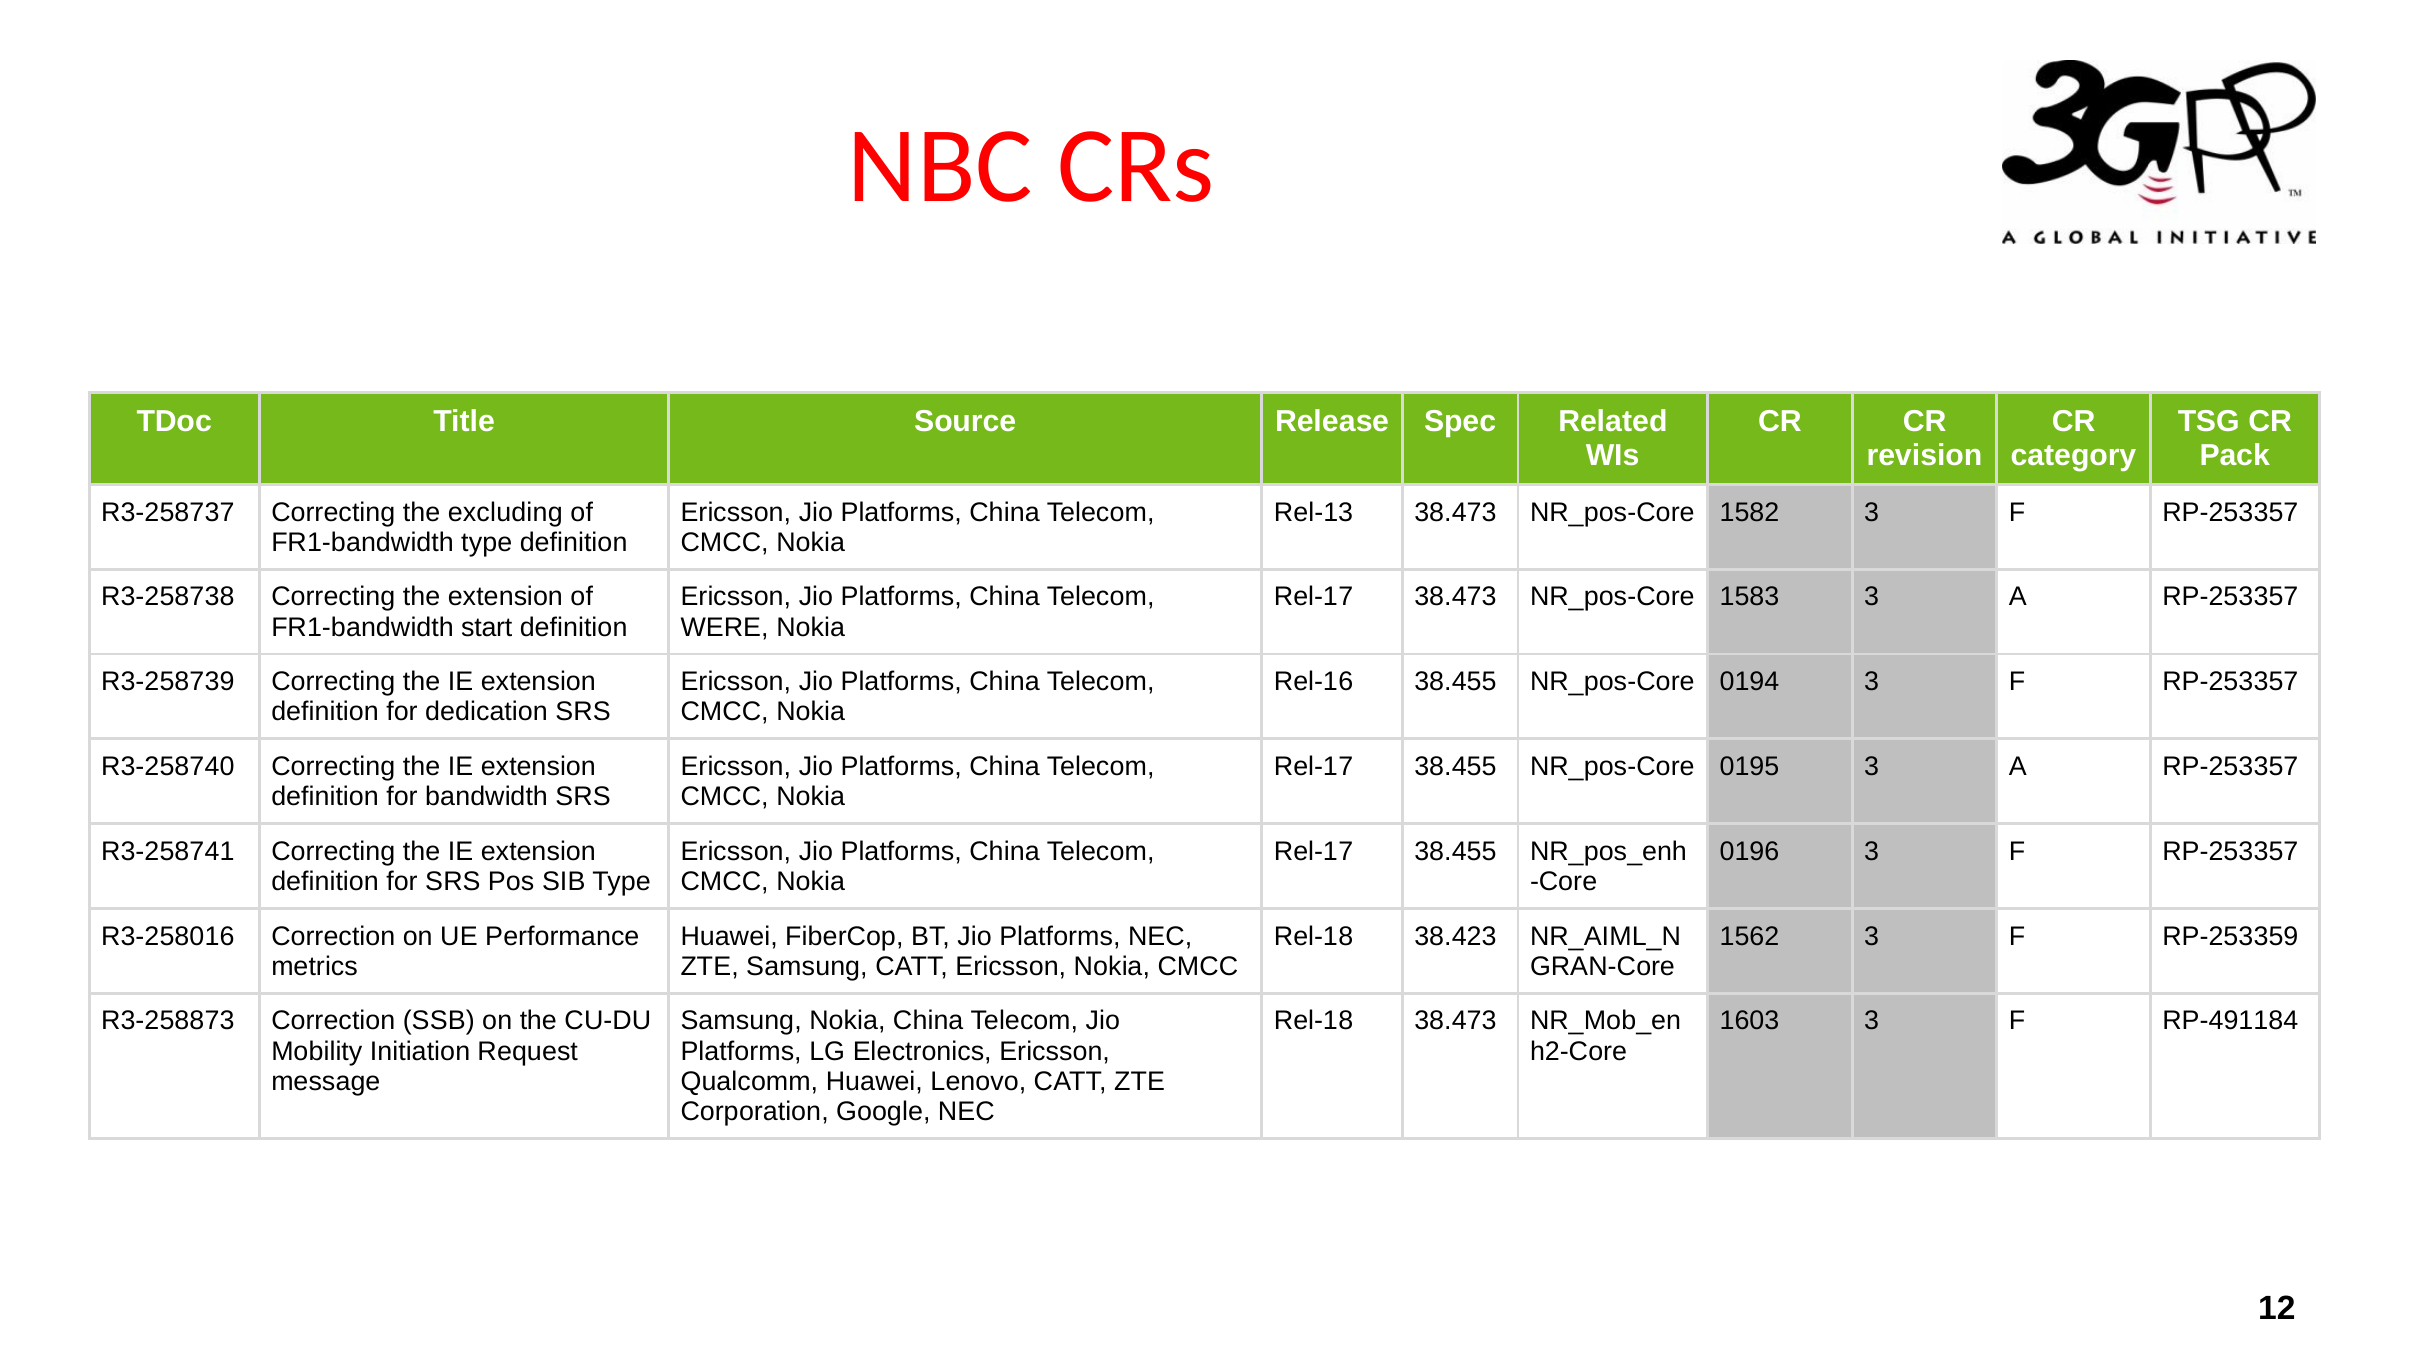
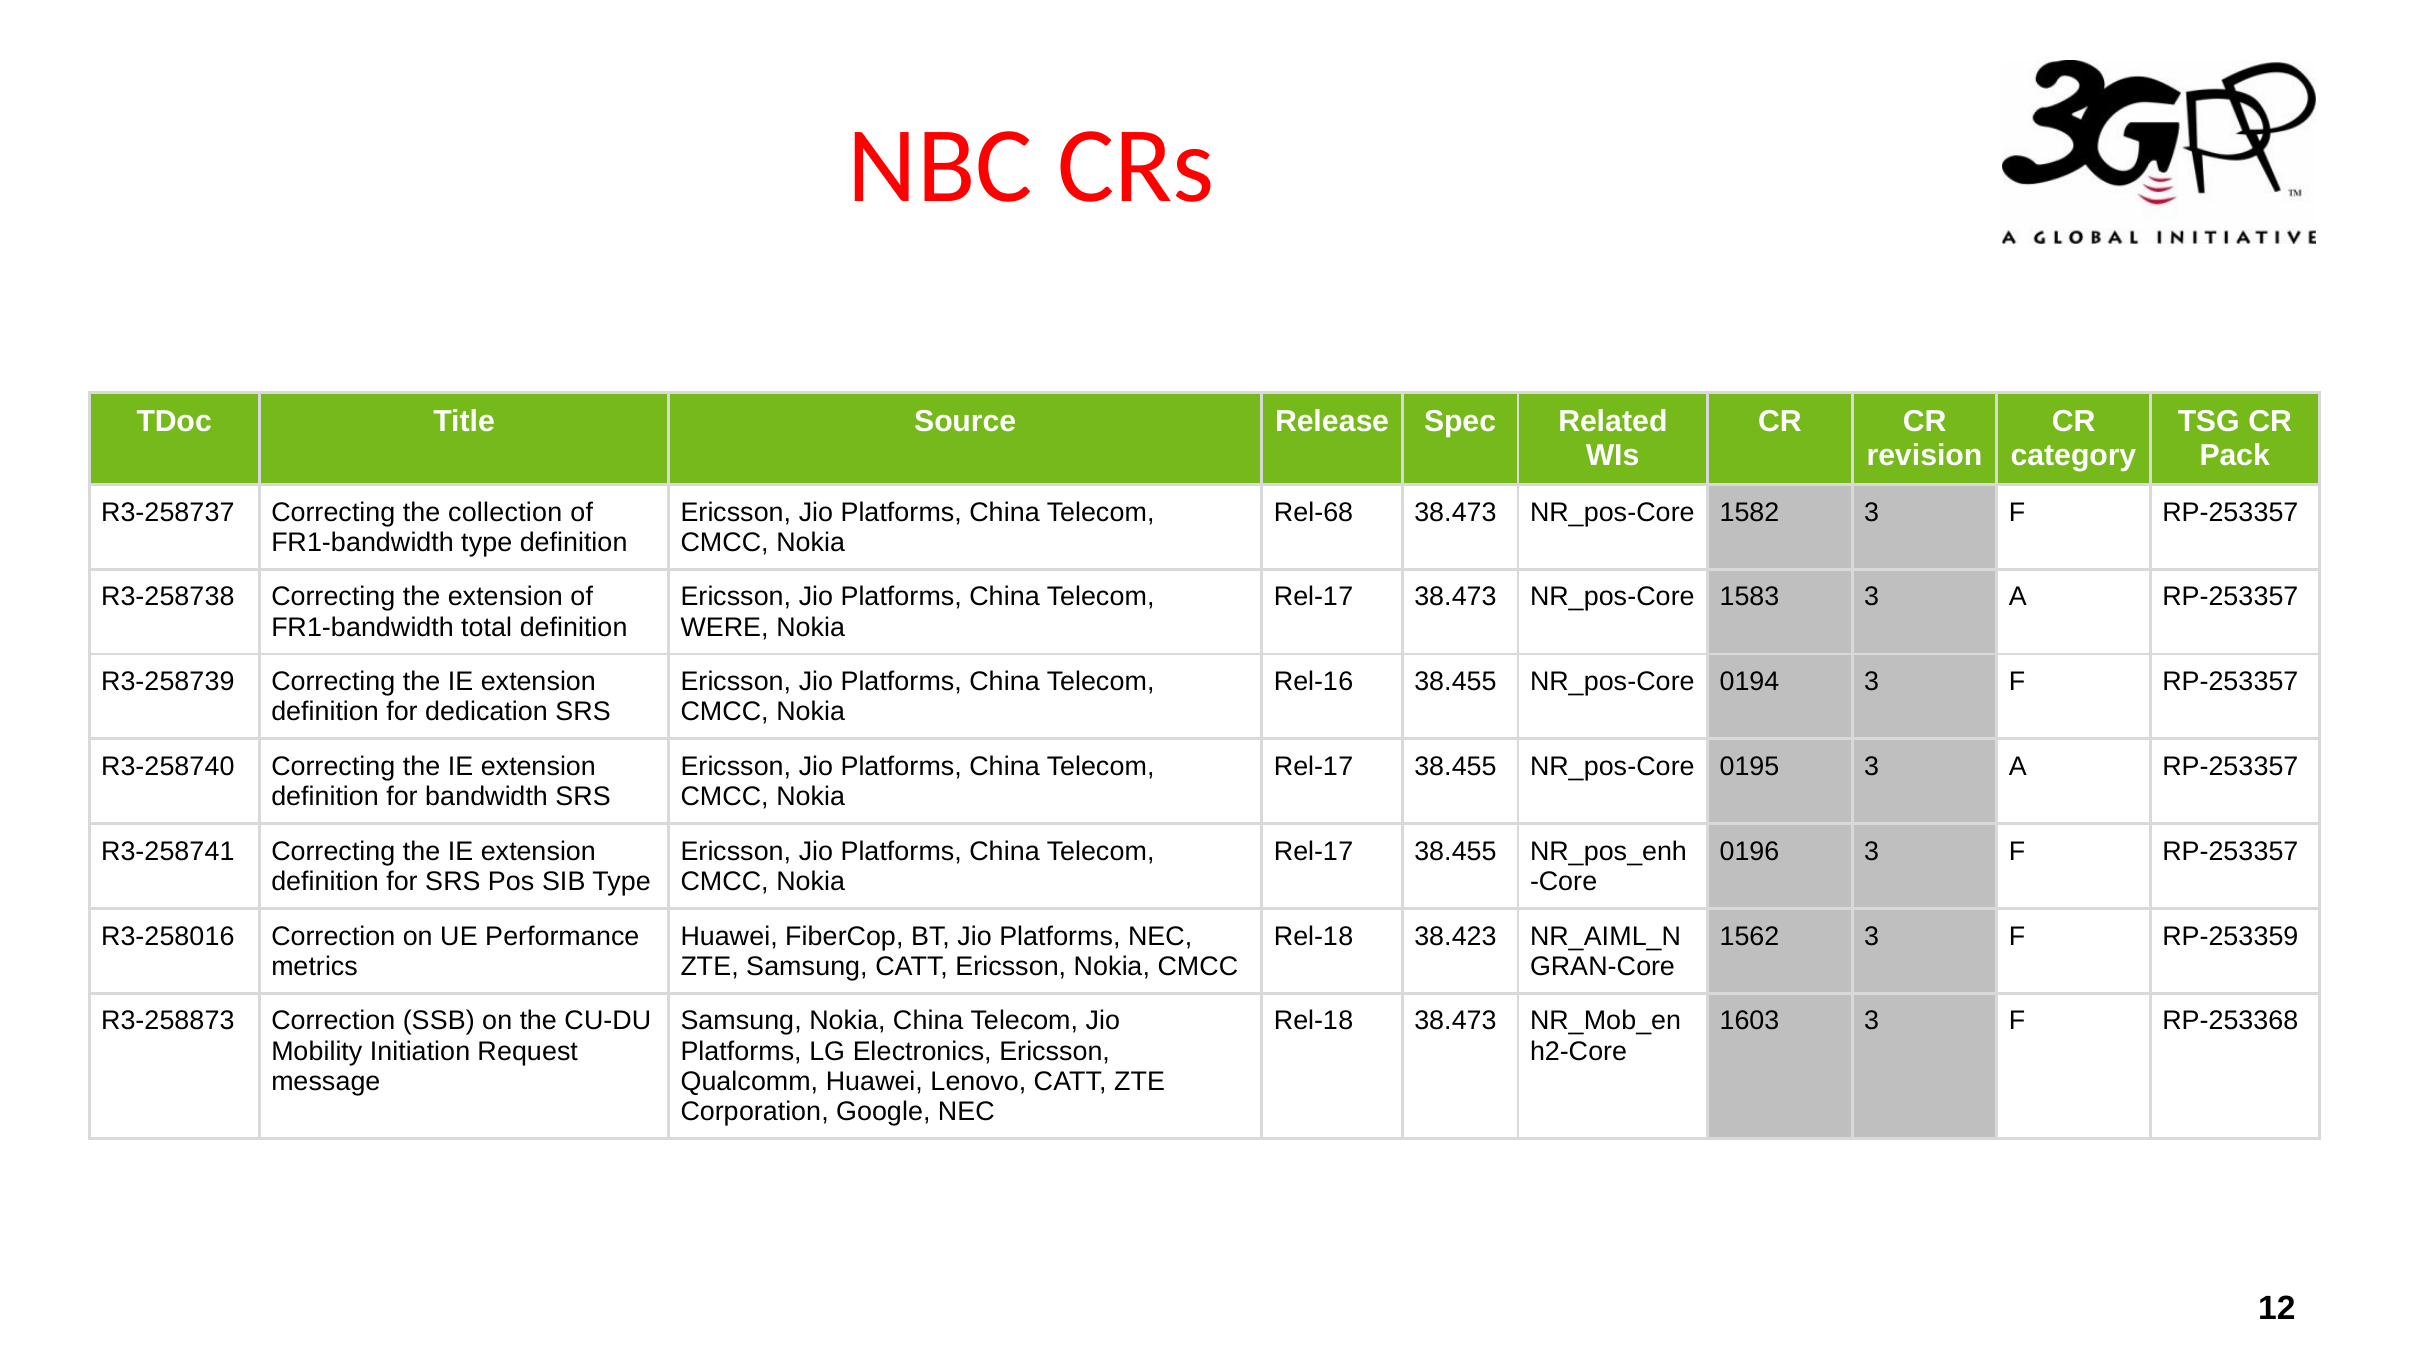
excluding: excluding -> collection (505, 512)
Rel-13: Rel-13 -> Rel-68 (1314, 512)
start: start -> total (487, 627)
RP-491184: RP-491184 -> RP-253368 (2230, 1021)
